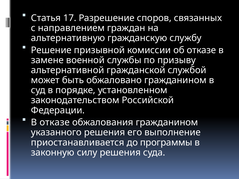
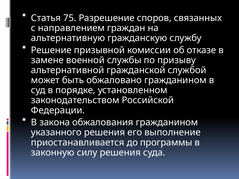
17: 17 -> 75 (70, 18)
В отказе: отказе -> закона (55, 123)
